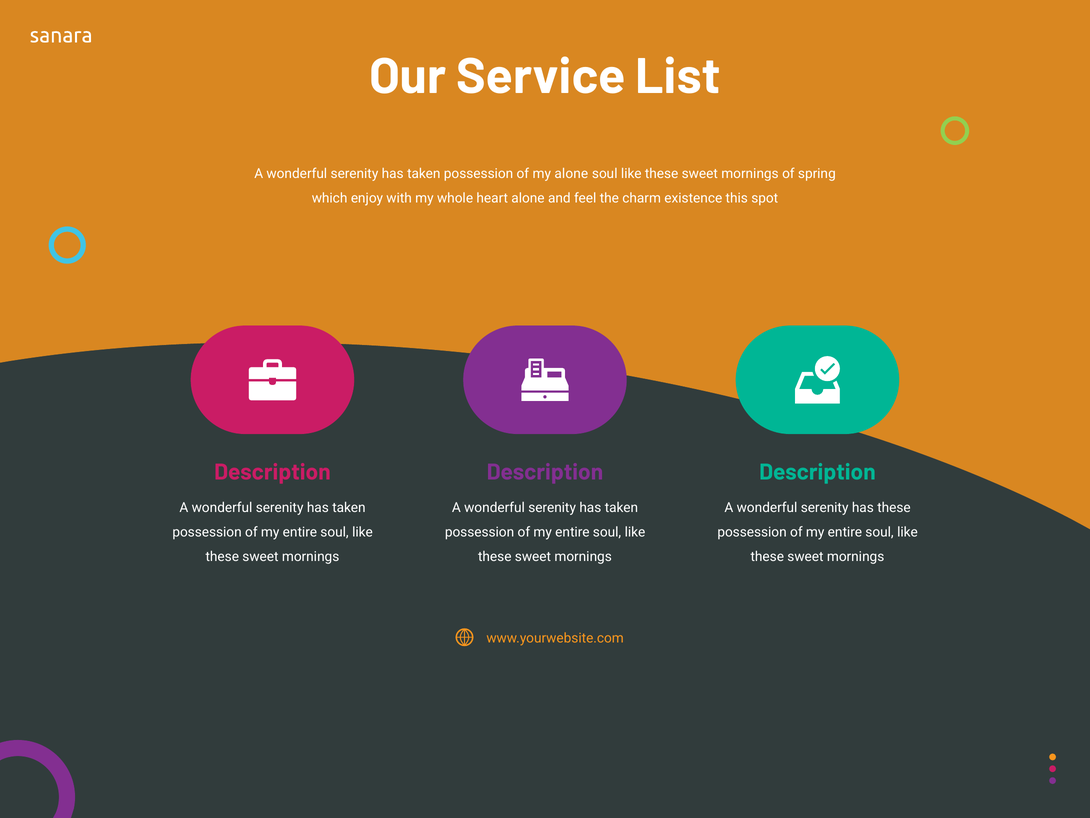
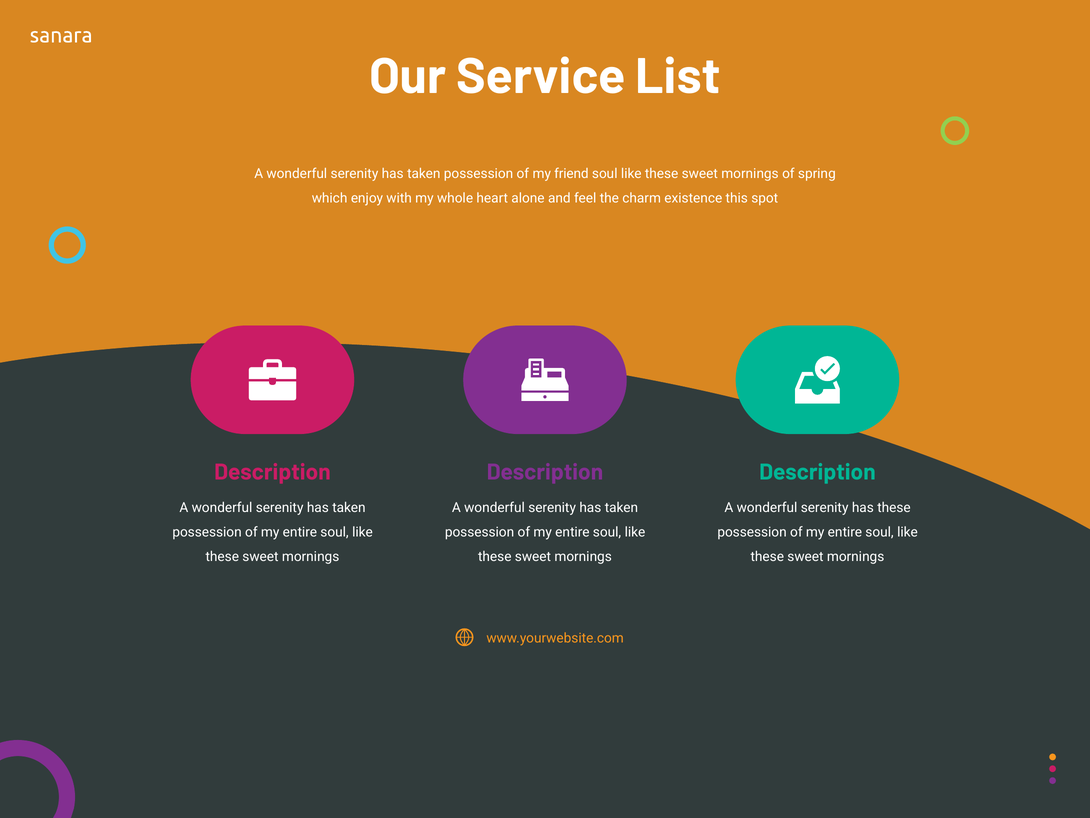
my alone: alone -> friend (571, 174)
